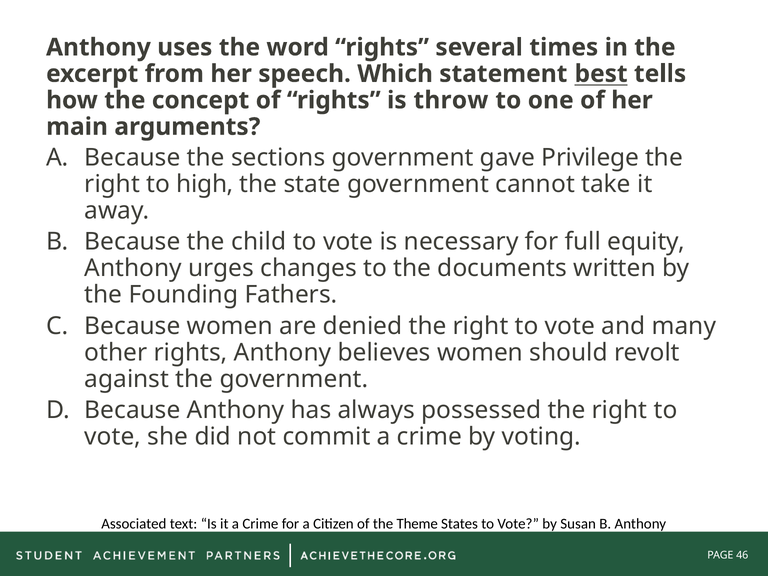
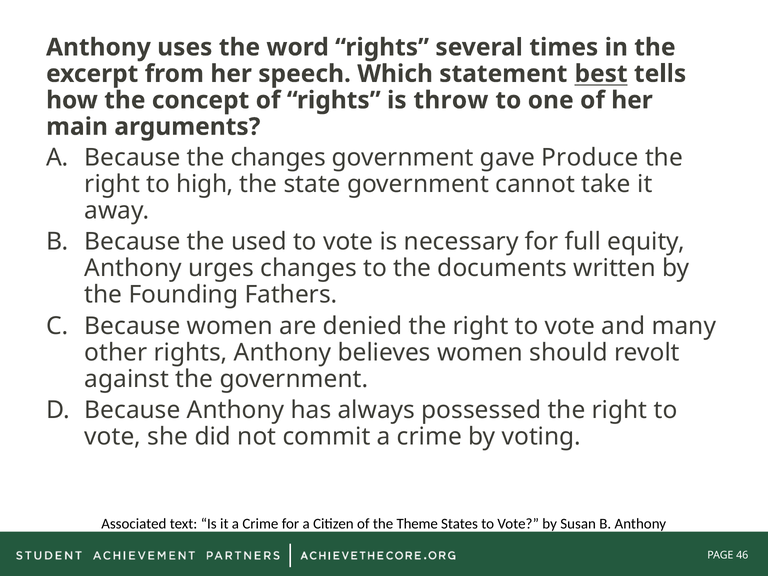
the sections: sections -> changes (278, 158)
Privilege: Privilege -> Produce (590, 158)
child: child -> used (259, 242)
